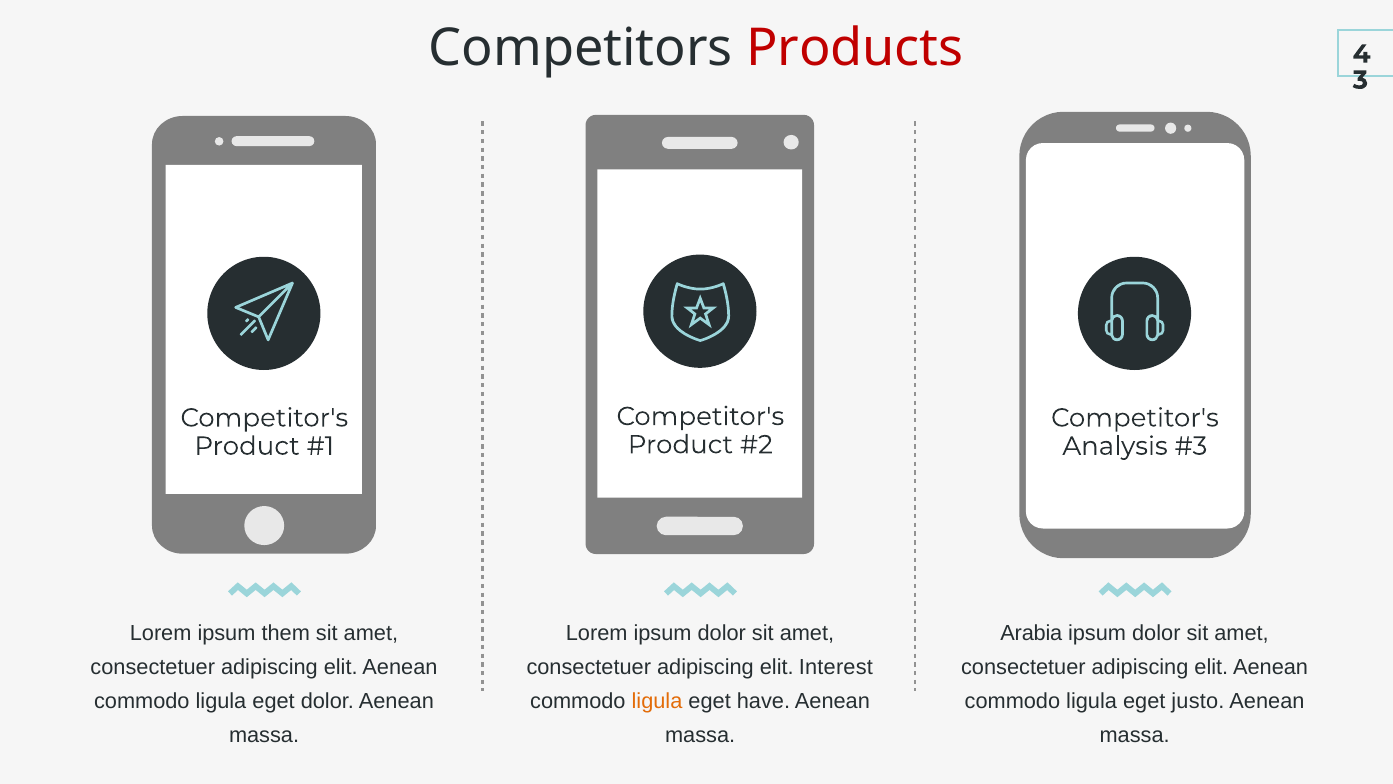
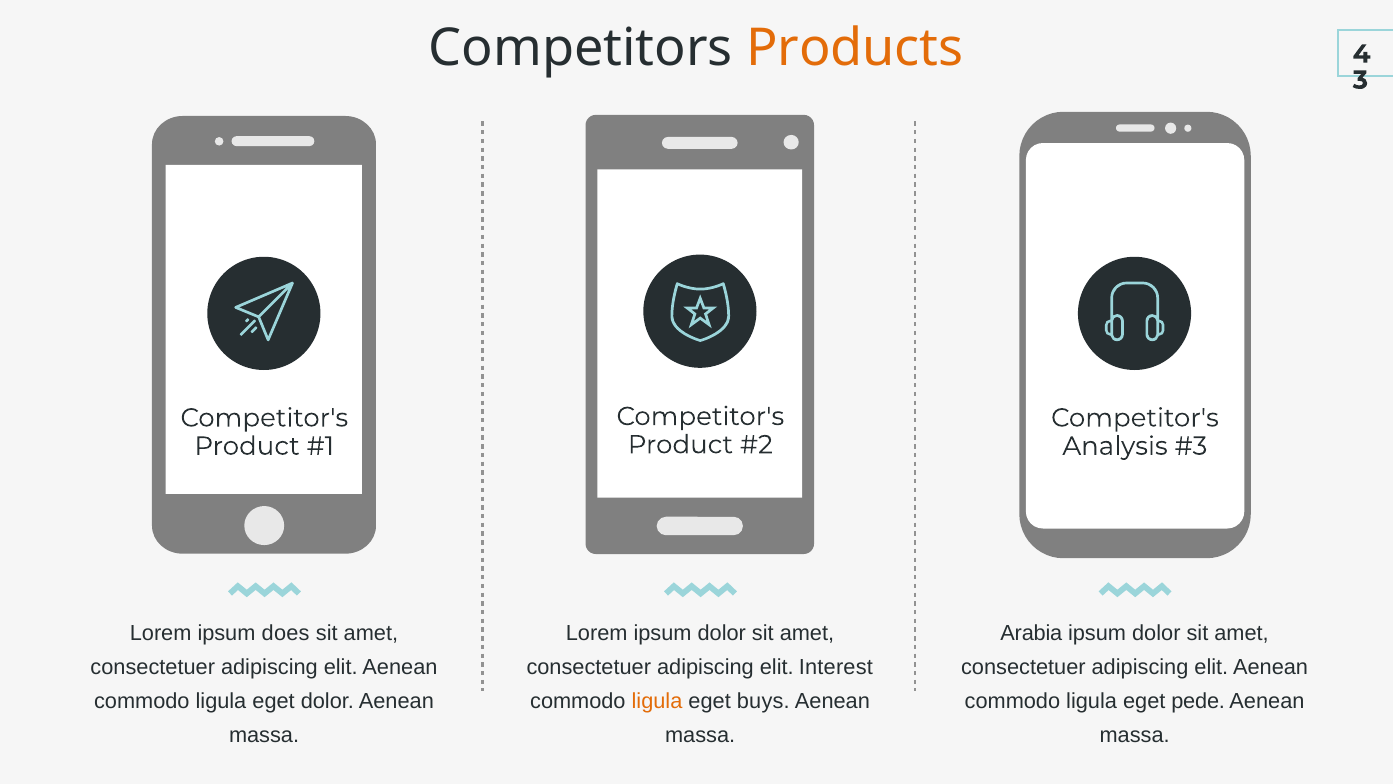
Products colour: red -> orange (855, 48)
them: them -> does (286, 633)
have: have -> buys (763, 701)
justo: justo -> pede (1198, 701)
